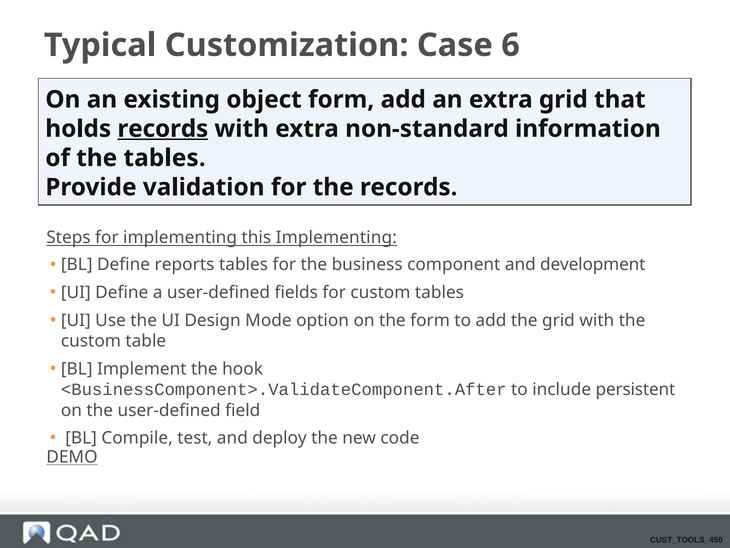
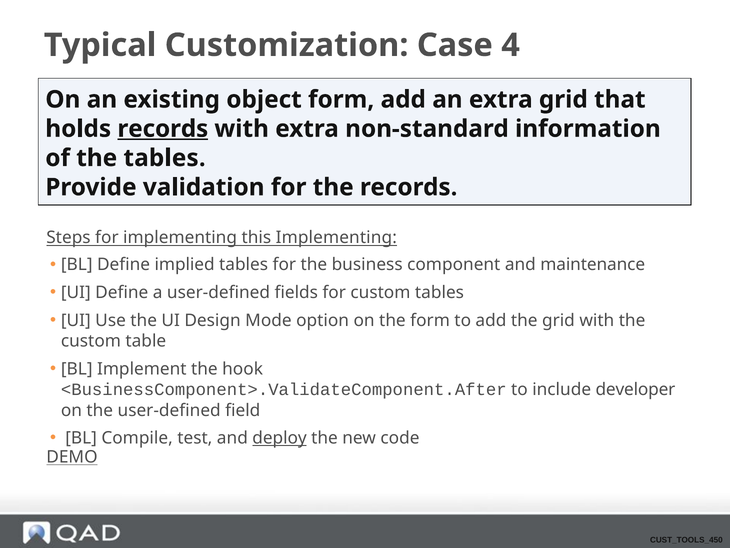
6: 6 -> 4 (511, 45)
reports: reports -> implied (185, 265)
development: development -> maintenance (593, 265)
persistent: persistent -> developer (635, 389)
deploy underline: none -> present (280, 438)
